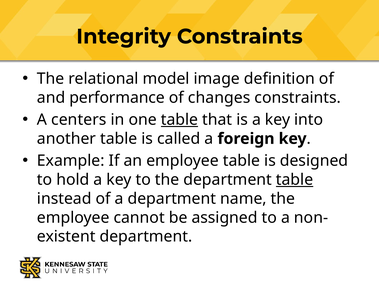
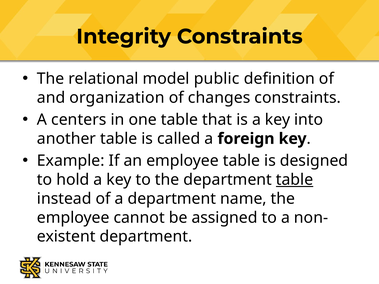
image: image -> public (217, 79)
performance: performance -> organization (117, 98)
table underline: present -> none (180, 120)
